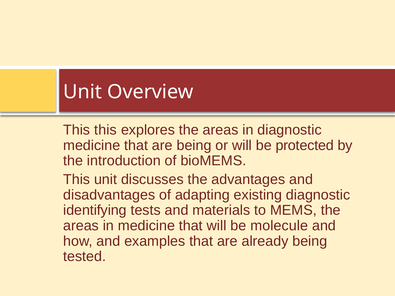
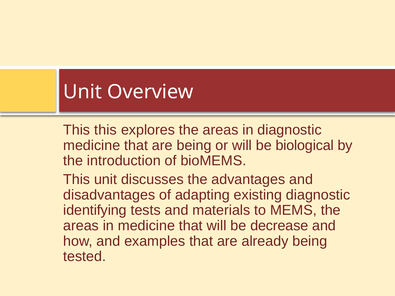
protected: protected -> biological (305, 145)
molecule: molecule -> decrease (279, 226)
